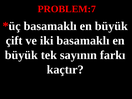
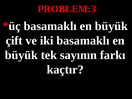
PROBLEM:7: PROBLEM:7 -> PROBLEM:3 (67, 9)
